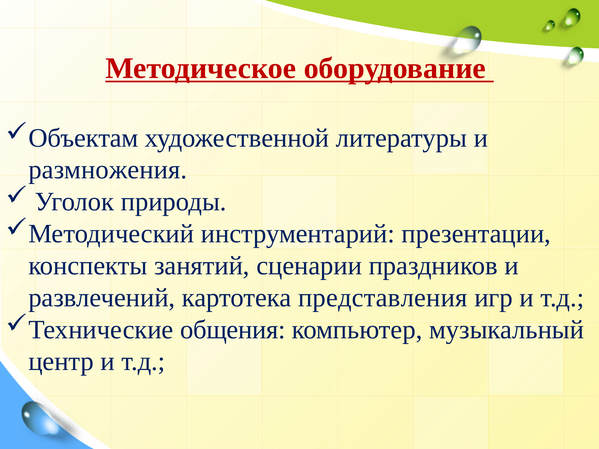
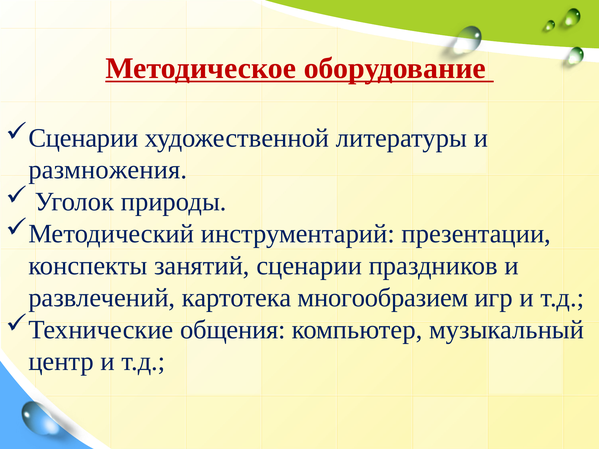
Объектам: Объектам -> Сценарии (83, 138)
представления: представления -> многообразием (383, 298)
